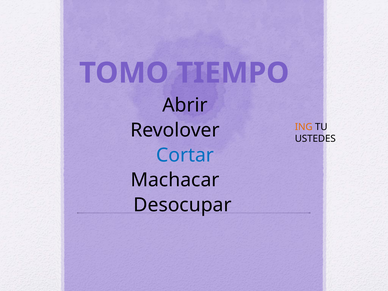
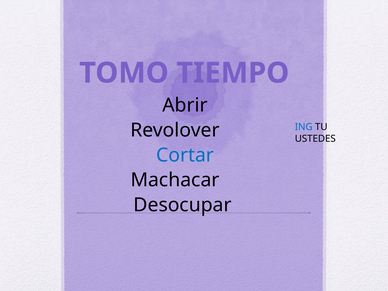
ING colour: orange -> blue (304, 127)
